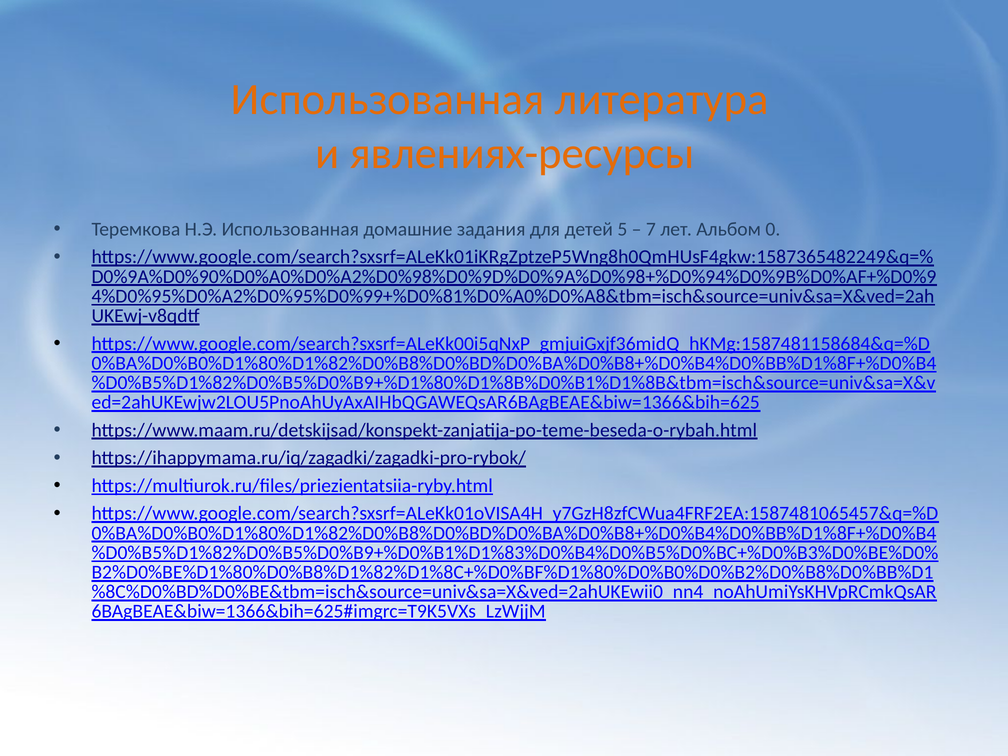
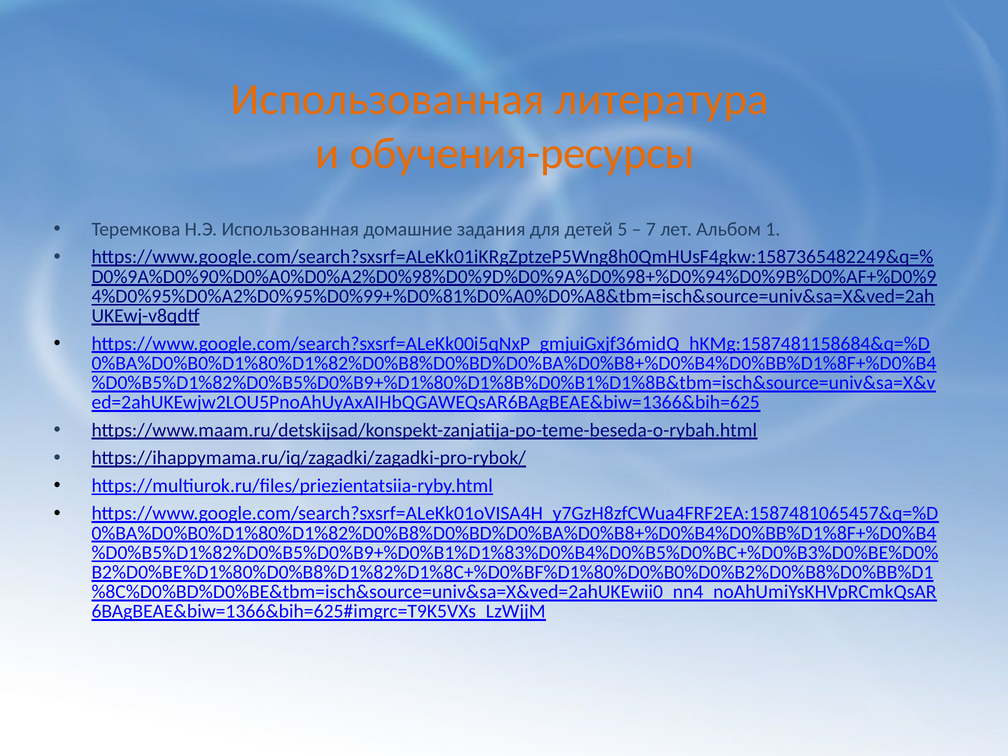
явлениях-ресурсы: явлениях-ресурсы -> обучения-ресурсы (522, 153)
0: 0 -> 1 (773, 229)
